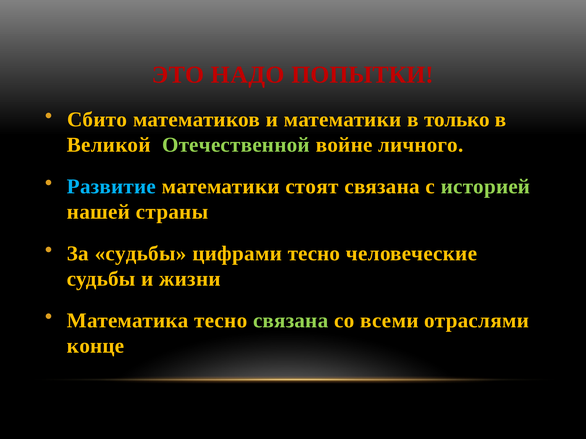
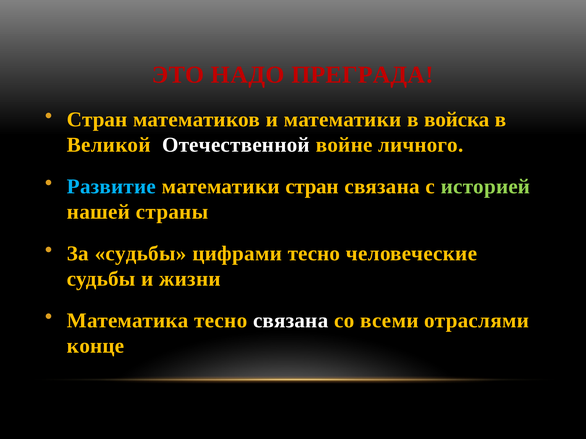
ПОПЫТКИ: ПОПЫТКИ -> ПРЕГРАДА (362, 75)
Сбито: Сбито -> Стран (97, 120)
только: только -> войска (457, 120)
Отечественной colour: light green -> white (236, 145)
математики стоят: стоят -> стран (312, 187)
связана colour: light green -> white (291, 321)
